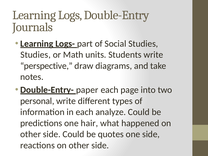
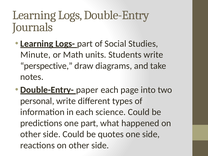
Studies: Studies -> Minute (35, 55)
analyze: analyze -> science (111, 112)
one hair: hair -> part (90, 123)
